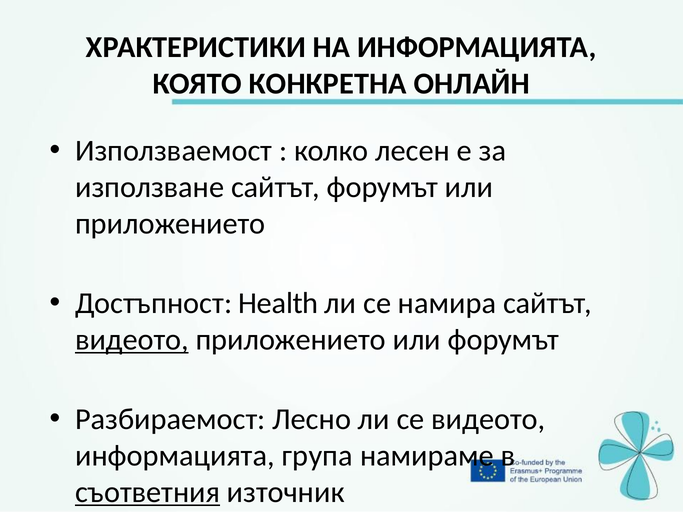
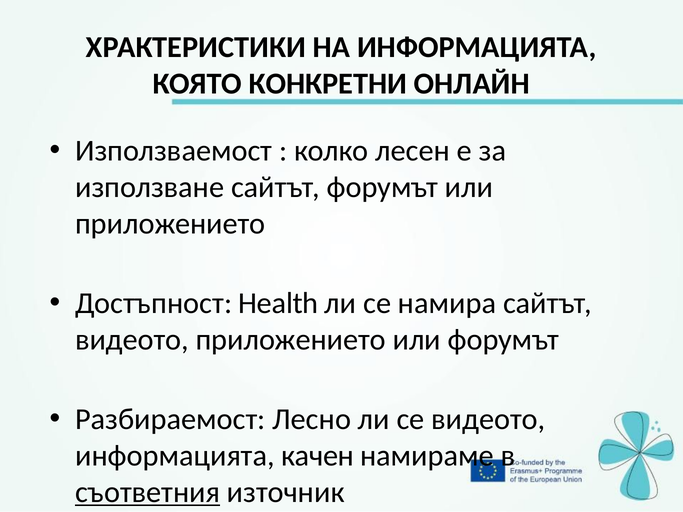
КОНКРЕТНА: КОНКРЕТНА -> КОНКРЕТНИ (328, 84)
видеото underline: present -> none (132, 340)
група: група -> качен (318, 456)
